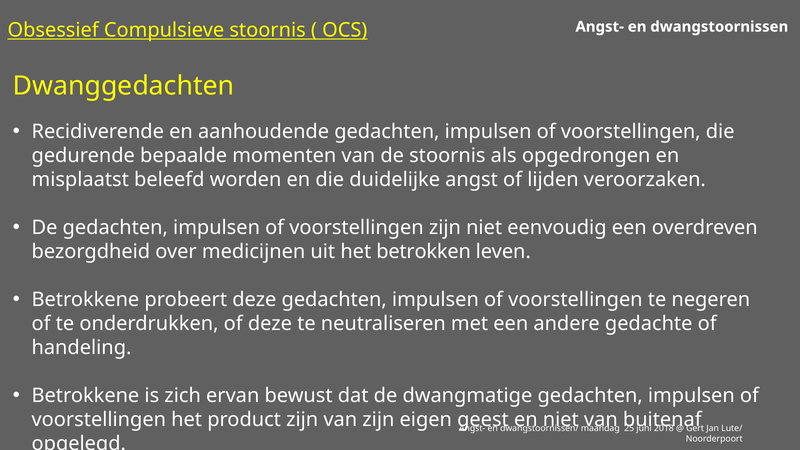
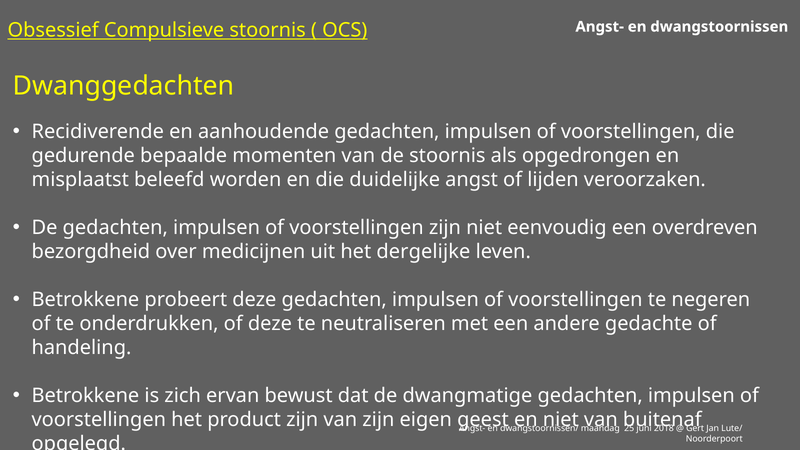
betrokken: betrokken -> dergelijke (423, 252)
